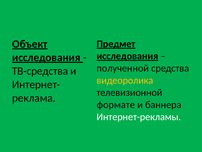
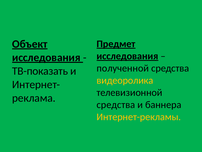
ТВ-средства: ТВ-средства -> ТВ-показать (40, 71)
формате: формате -> средства (116, 104)
Интернет-рекламы colour: white -> yellow (139, 116)
